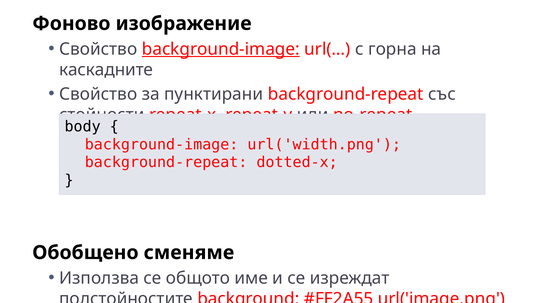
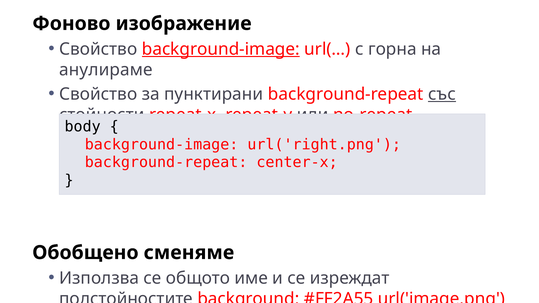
каскадните: каскадните -> анулираме (106, 70)
със underline: none -> present (442, 94)
url('width.png: url('width.png -> url('right.png (324, 145)
dotted-x: dotted-x -> center-x (297, 162)
